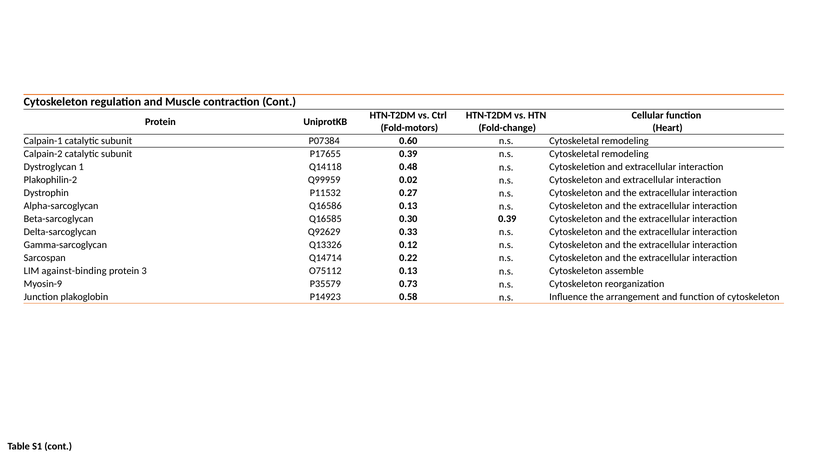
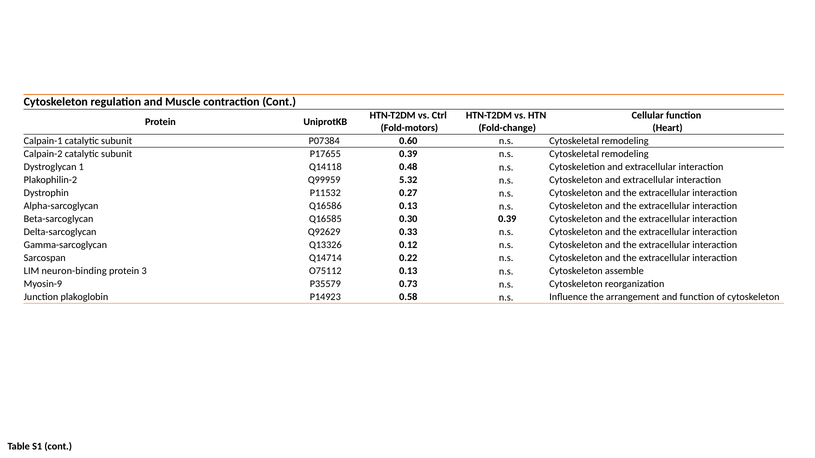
0.02: 0.02 -> 5.32 (408, 180)
against-binding: against-binding -> neuron-binding (74, 271)
